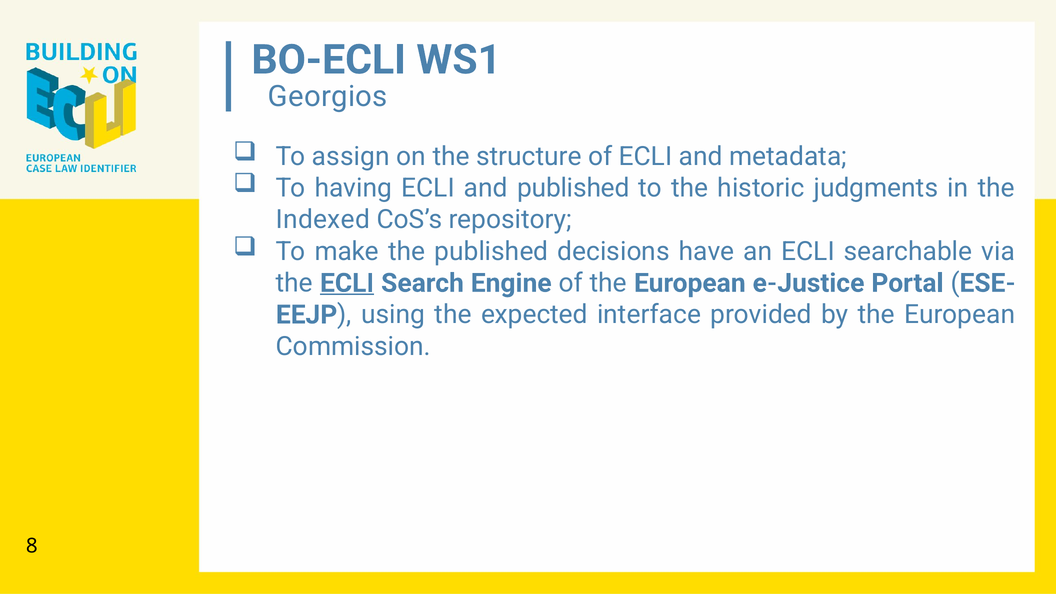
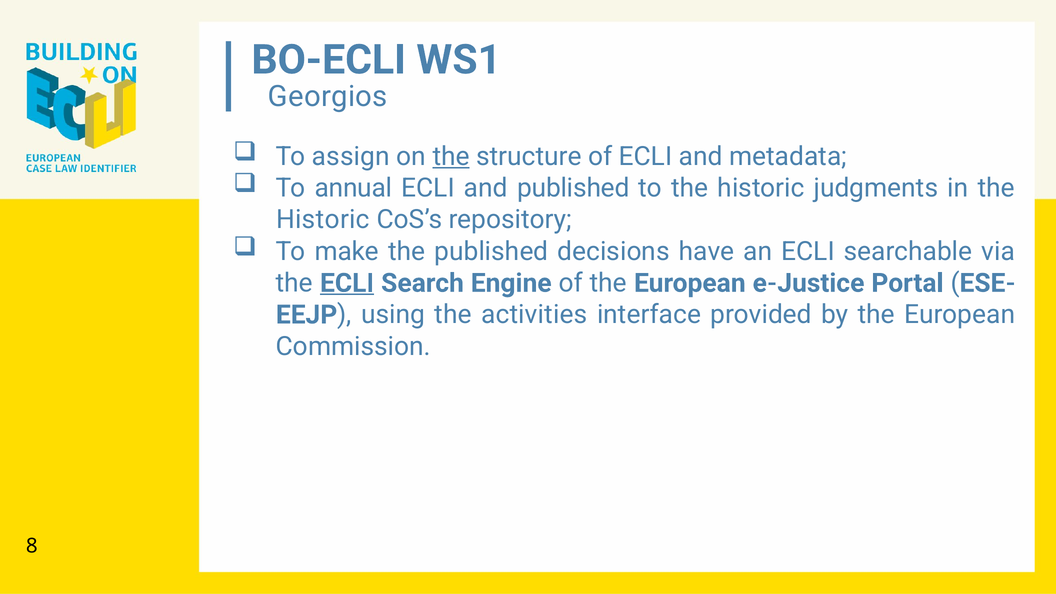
the underline: none -> present (451, 156)
having: having -> annual (353, 188)
Indexed: Indexed -> Historic (323, 220)
expected: expected -> activities (534, 315)
